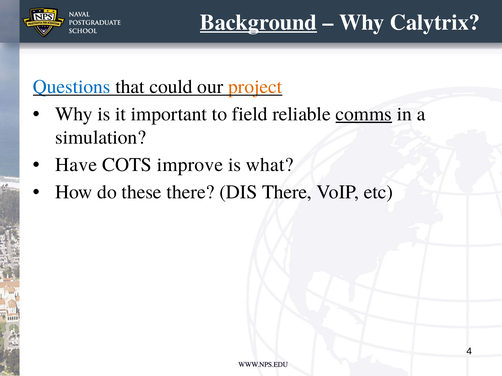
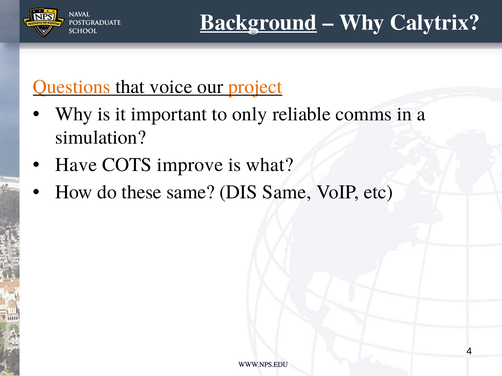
Questions colour: blue -> orange (72, 87)
could: could -> voice (171, 87)
field: field -> only (250, 114)
comms underline: present -> none (364, 114)
these there: there -> same (191, 192)
DIS There: There -> Same (287, 192)
